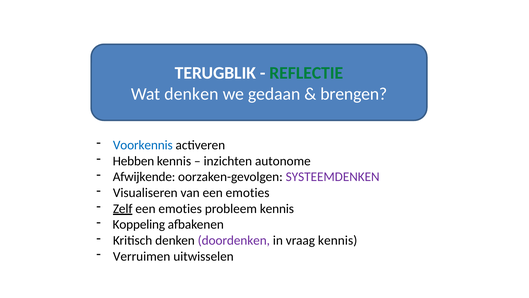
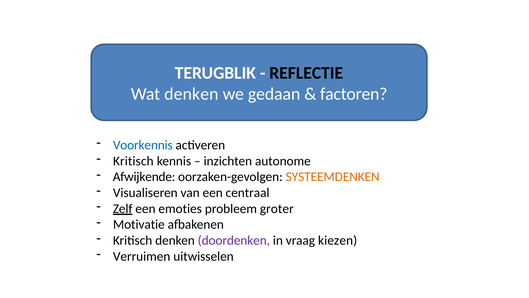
REFLECTIE colour: green -> black (306, 73)
brengen: brengen -> factoren (354, 94)
Hebben: Hebben -> Kritisch (133, 161)
SYSTEEMDENKEN colour: purple -> orange (333, 177)
van een emoties: emoties -> centraal (248, 193)
probleem kennis: kennis -> groter (277, 208)
Koppeling: Koppeling -> Motivatie (139, 224)
vraag kennis: kennis -> kiezen (338, 240)
